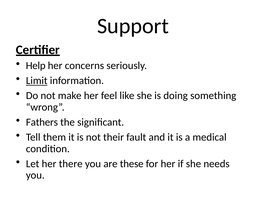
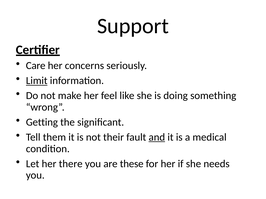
Help: Help -> Care (36, 66)
Fathers: Fathers -> Getting (42, 122)
and underline: none -> present (157, 138)
